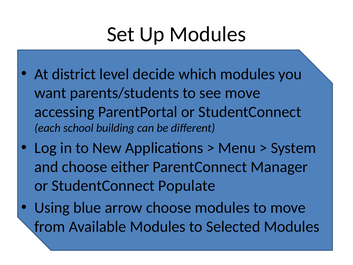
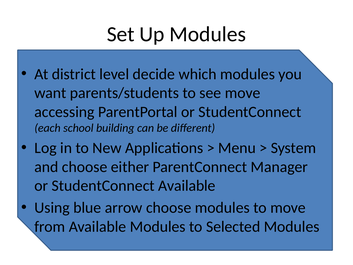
StudentConnect Populate: Populate -> Available (187, 186)
